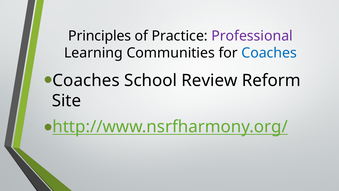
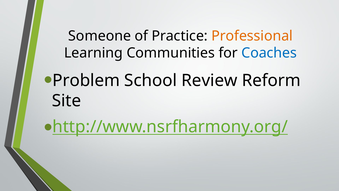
Principles: Principles -> Someone (100, 36)
Professional colour: purple -> orange (252, 36)
Coaches: Coaches -> Problem (86, 80)
